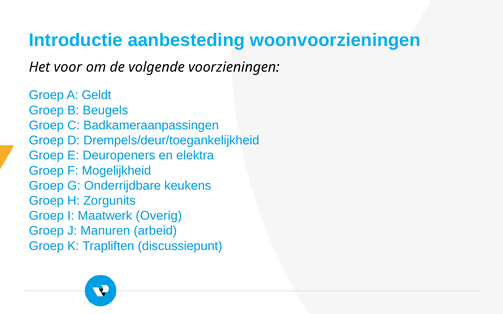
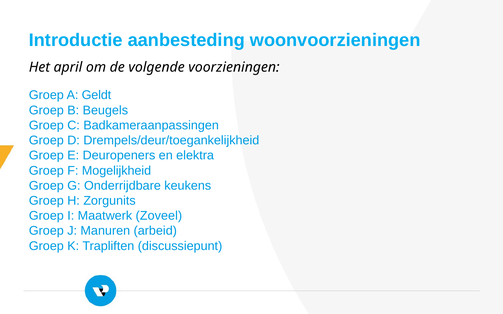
voor: voor -> april (68, 67)
Overig: Overig -> Zoveel (159, 216)
